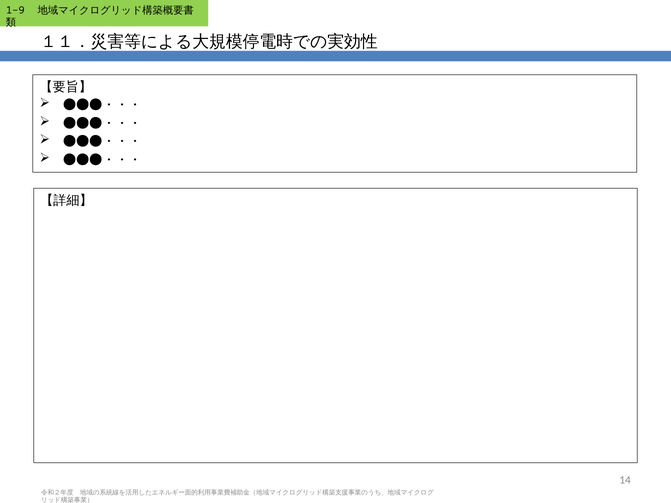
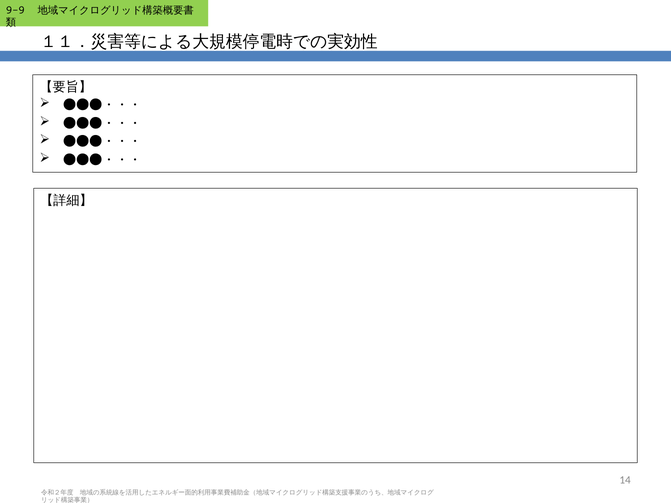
1-9: 1-9 -> 9-9 (15, 10)
